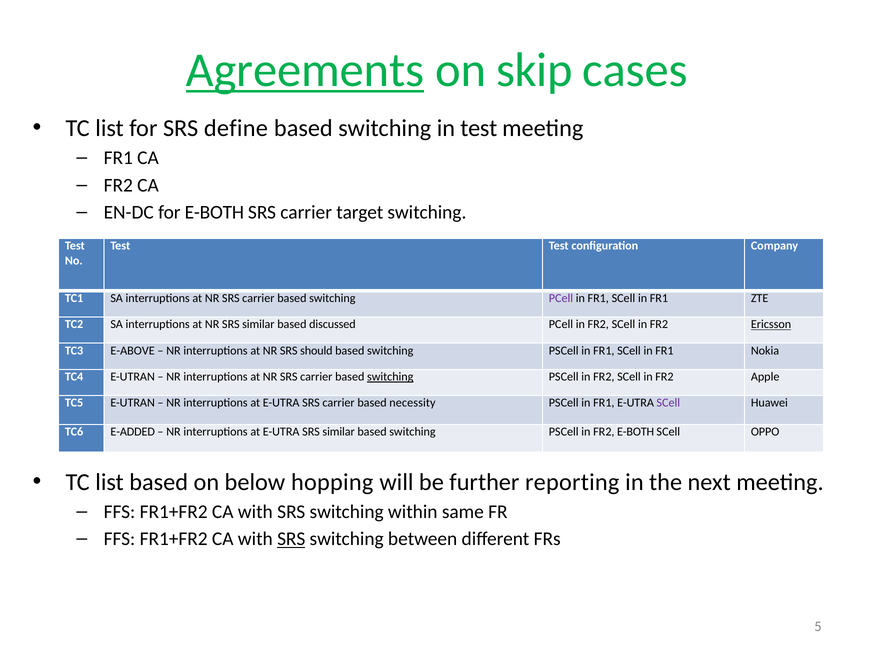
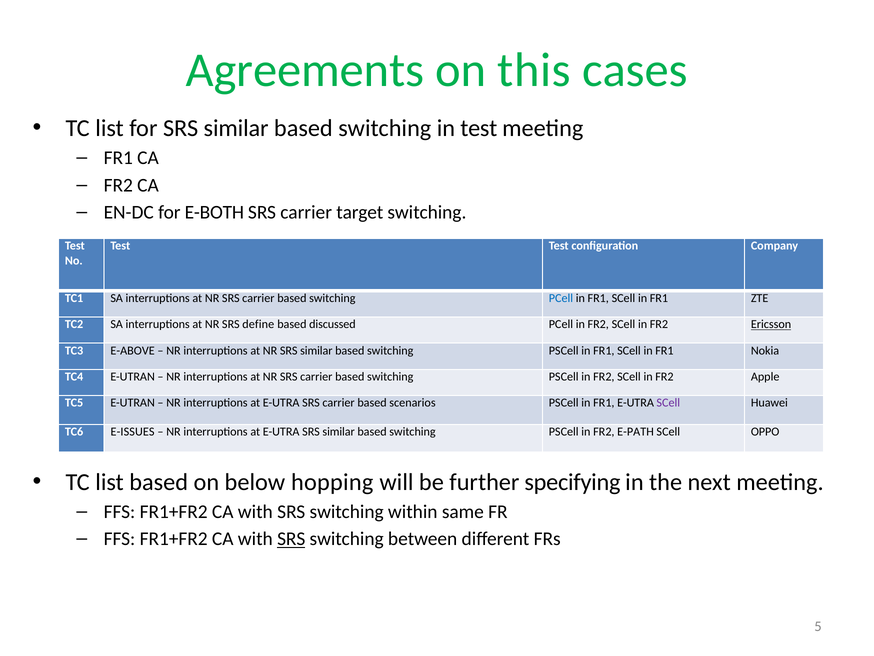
Agreements underline: present -> none (305, 70)
skip: skip -> this (534, 70)
for SRS define: define -> similar (236, 128)
PCell colour: purple -> blue (561, 298)
NR SRS similar: similar -> define (258, 324)
NR SRS should: should -> similar (316, 350)
switching underline: present -> none (390, 377)
necessity: necessity -> scenarios (412, 403)
E-ADDED: E-ADDED -> E-ISSUES (133, 432)
FR2 E-BOTH: E-BOTH -> E-PATH (635, 432)
reporting: reporting -> specifying (572, 482)
